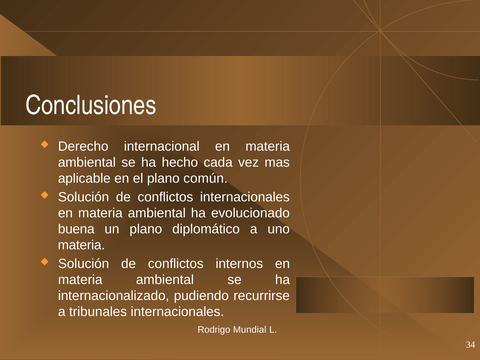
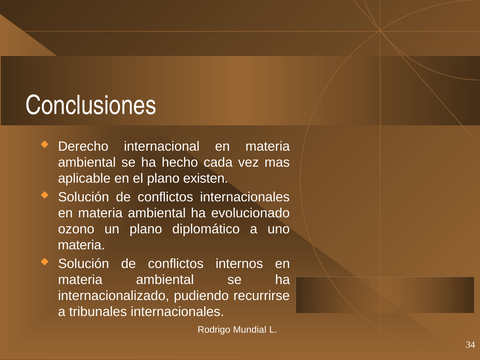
común: común -> existen (206, 179)
buena: buena -> ozono (76, 229)
